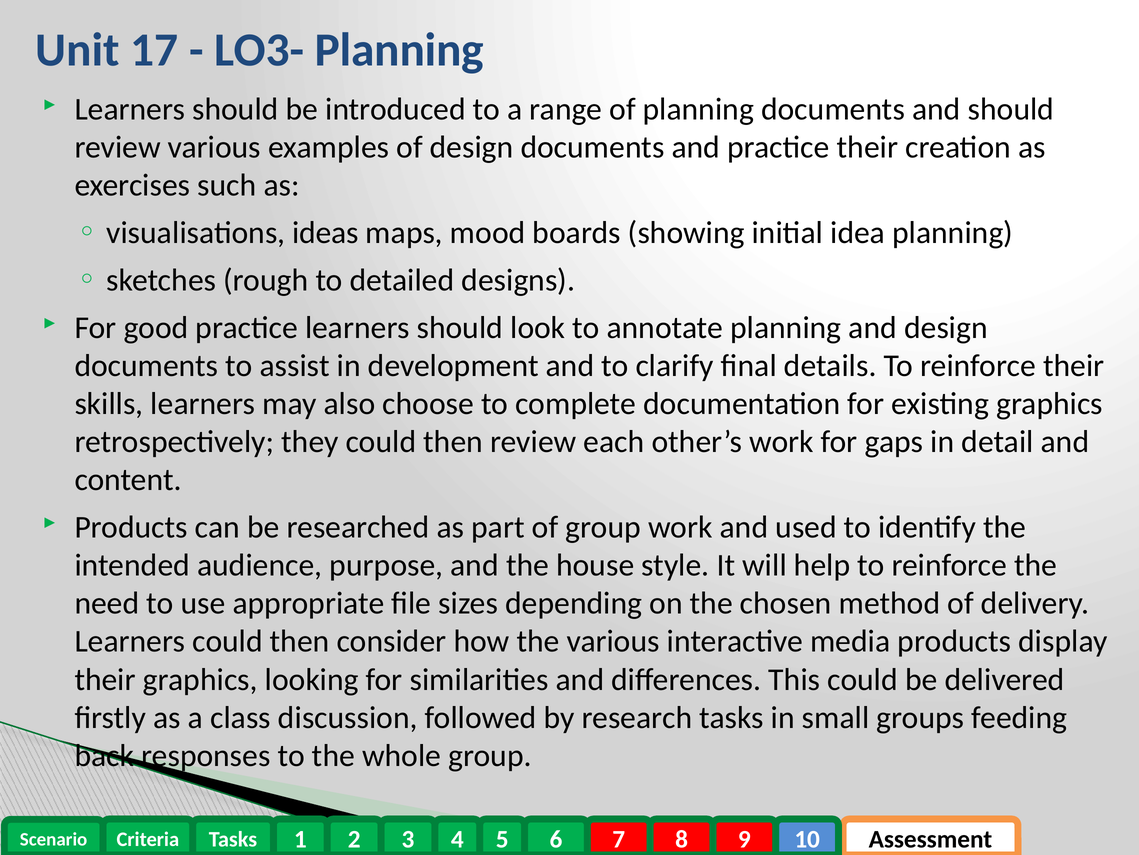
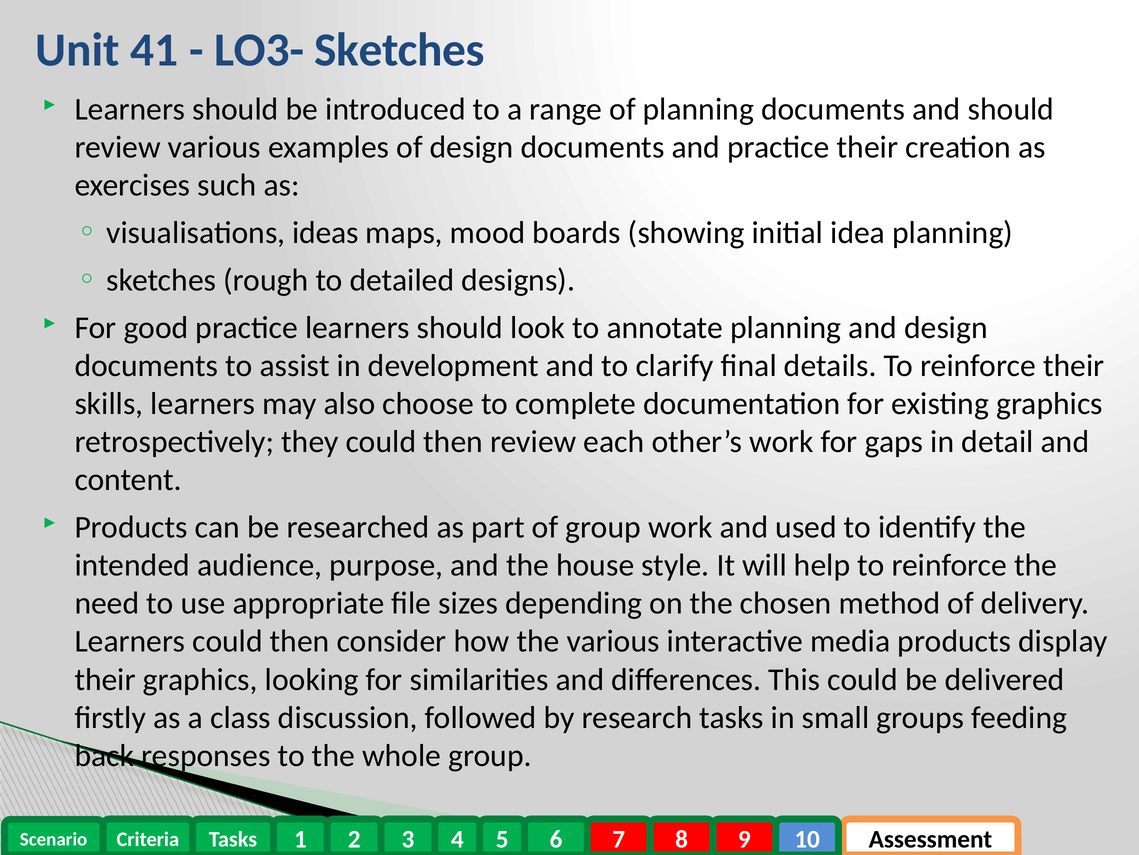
17: 17 -> 41 (154, 50)
LO3- Planning: Planning -> Sketches (399, 50)
